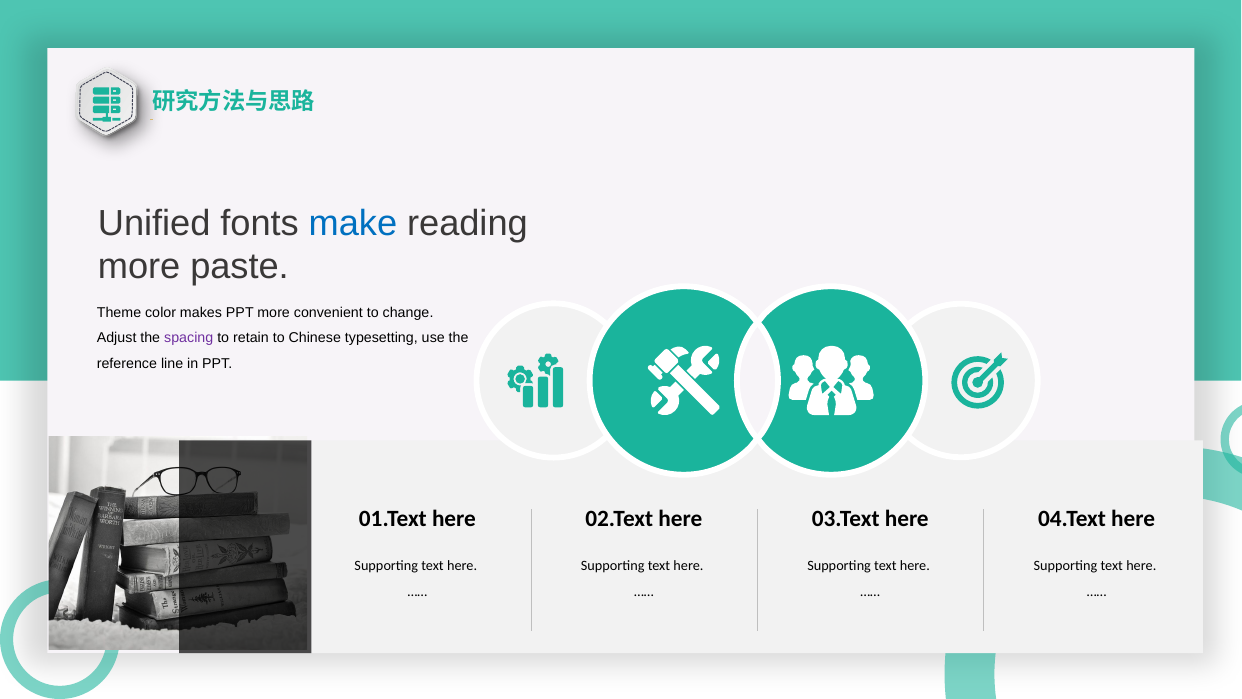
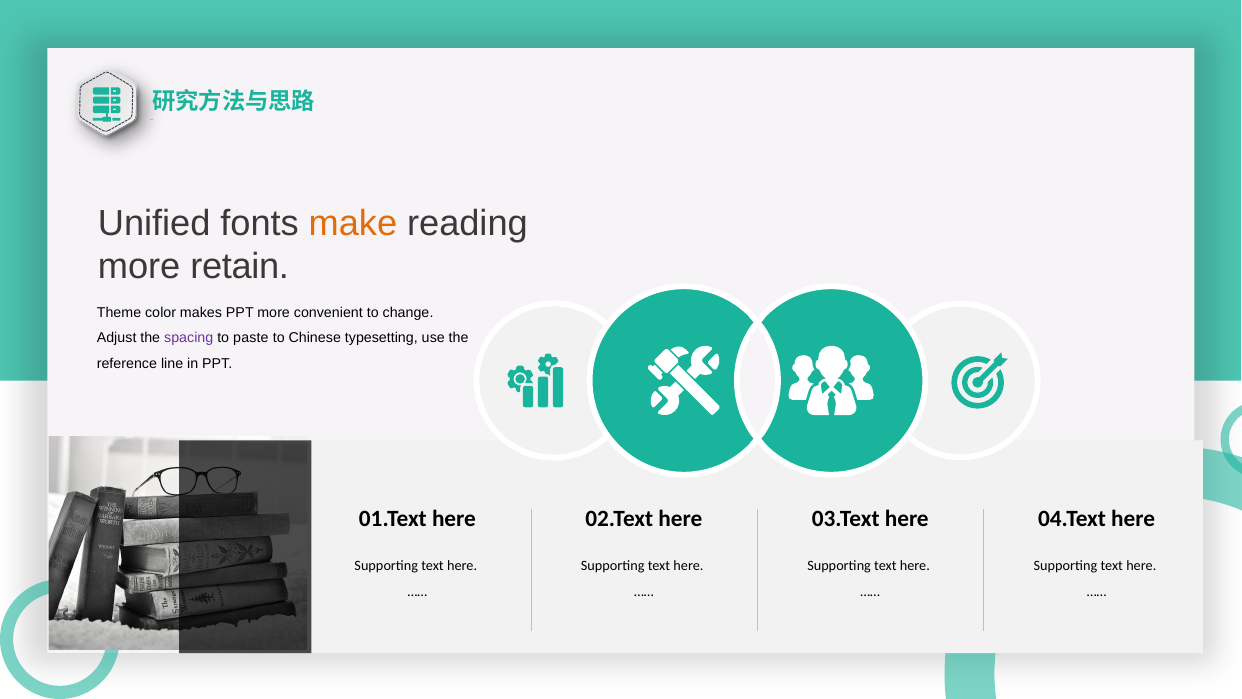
make colour: blue -> orange (353, 223)
paste: paste -> retain (240, 267)
retain: retain -> paste (251, 338)
